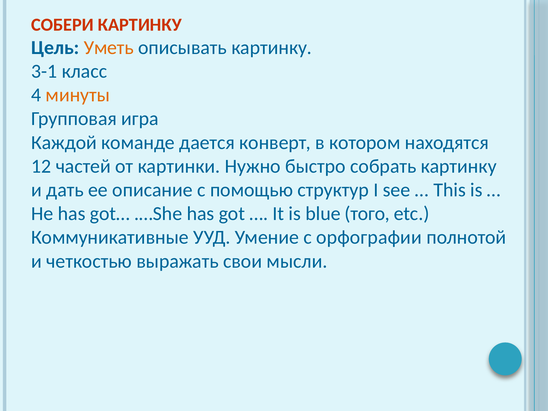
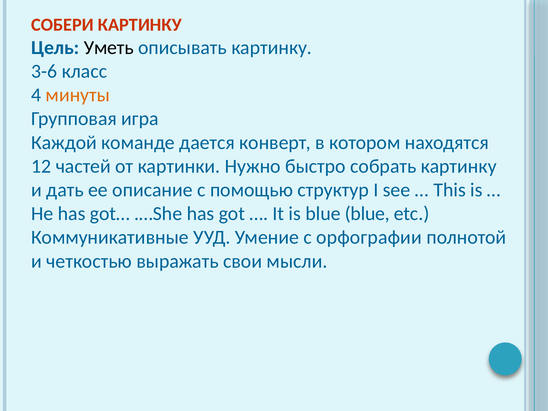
Уметь colour: orange -> black (109, 48)
3-1: 3-1 -> 3-6 (44, 71)
blue того: того -> blue (367, 214)
